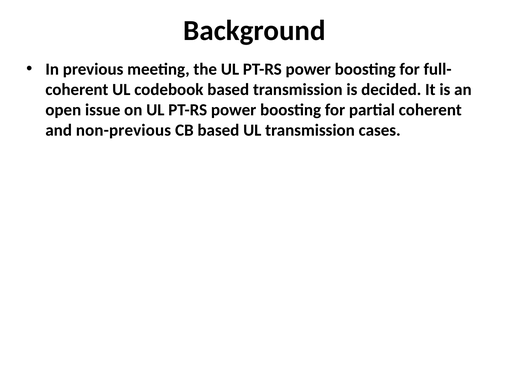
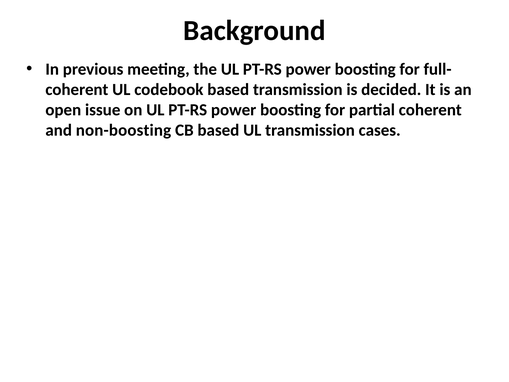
non-previous: non-previous -> non-boosting (123, 130)
